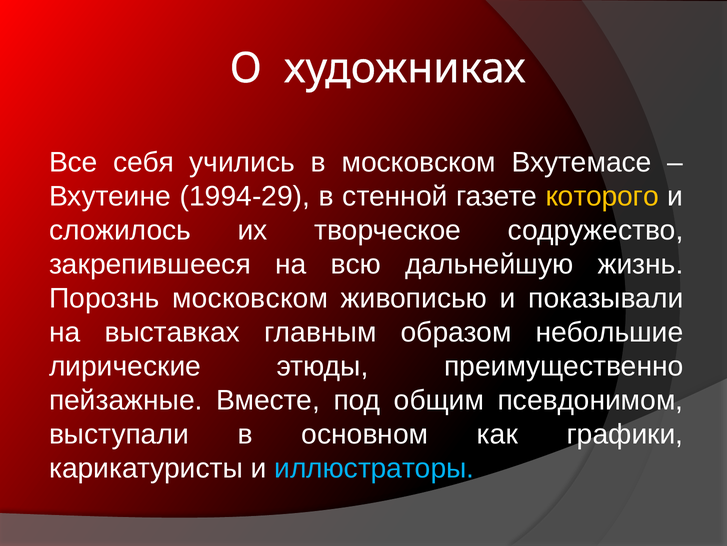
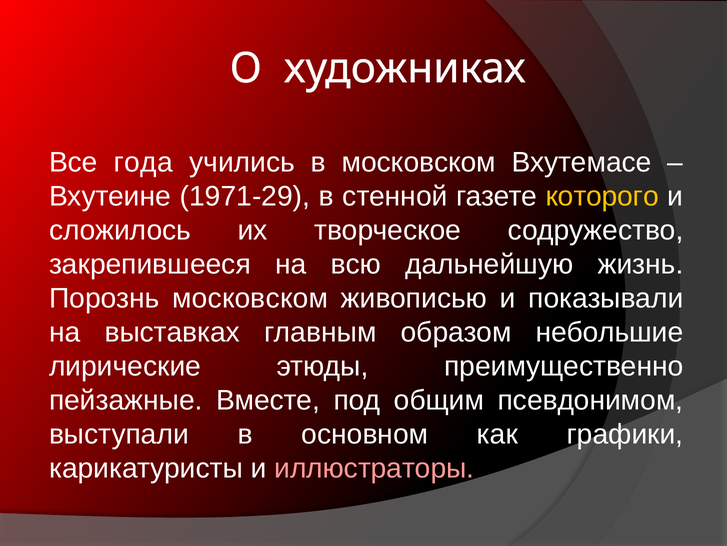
себя: себя -> года (143, 162)
1994-29: 1994-29 -> 1971-29 (245, 196)
иллюстраторы colour: light blue -> pink (374, 468)
